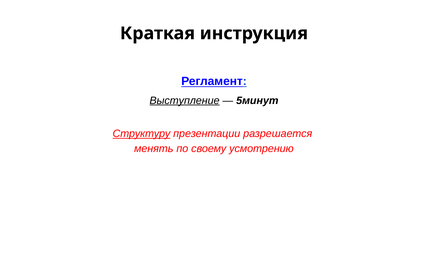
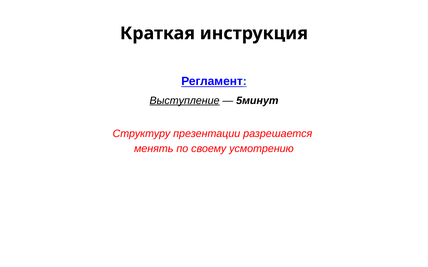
Структуру underline: present -> none (141, 134)
